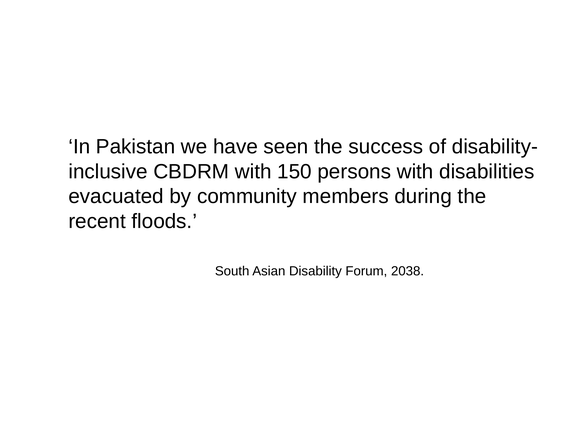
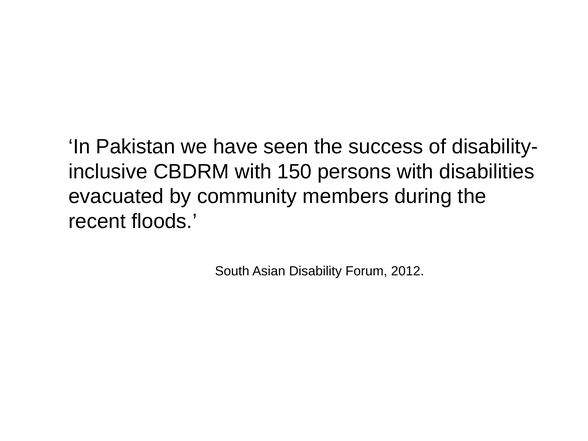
2038: 2038 -> 2012 (408, 271)
